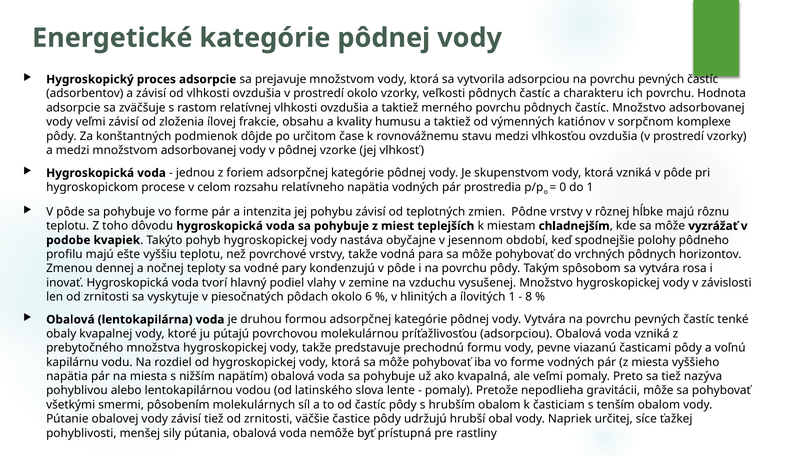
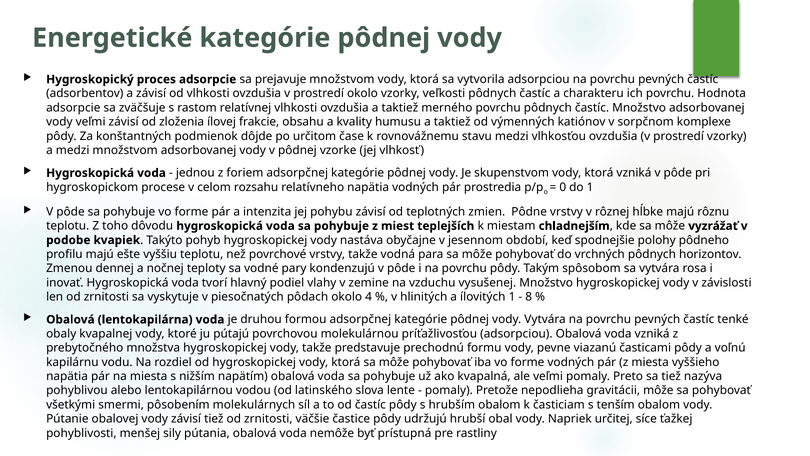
6: 6 -> 4 (369, 297)
